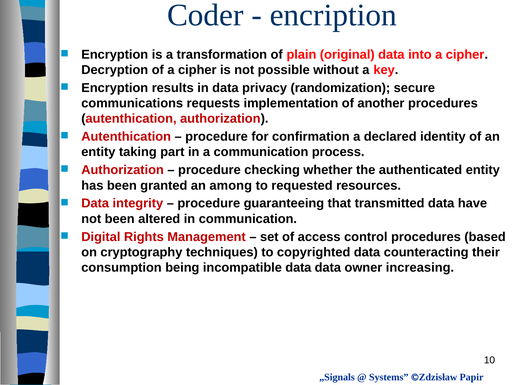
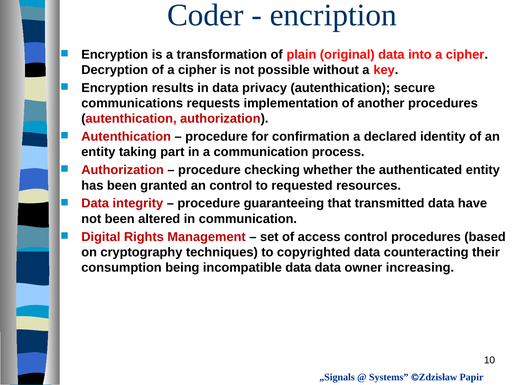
privacy randomization: randomization -> autenthication (340, 88)
an among: among -> control (231, 185)
